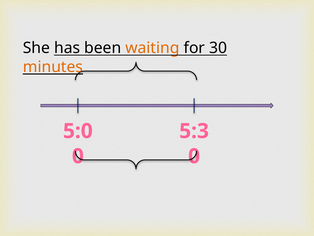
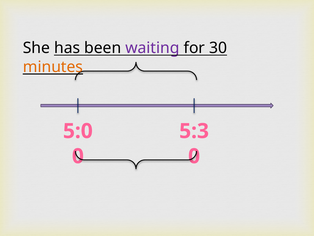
waiting colour: orange -> purple (152, 48)
